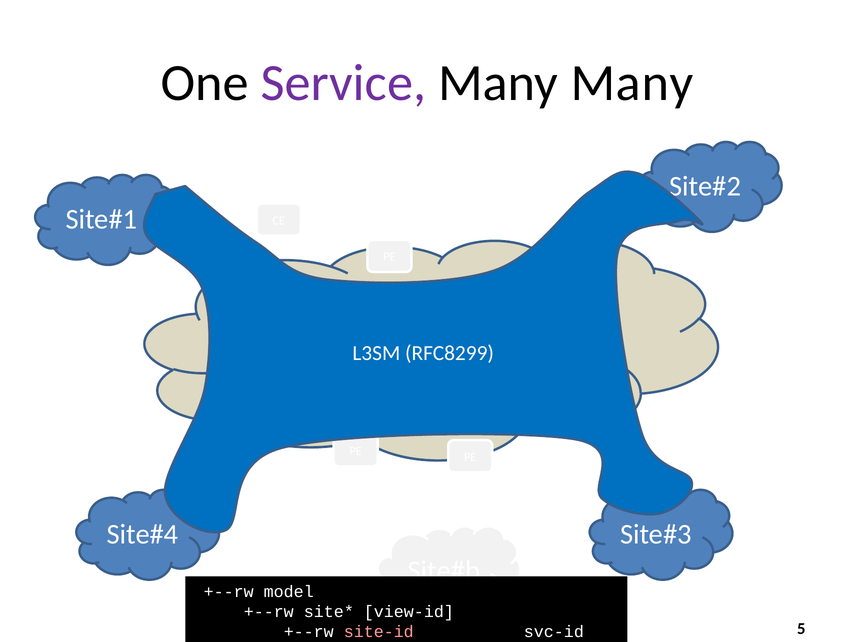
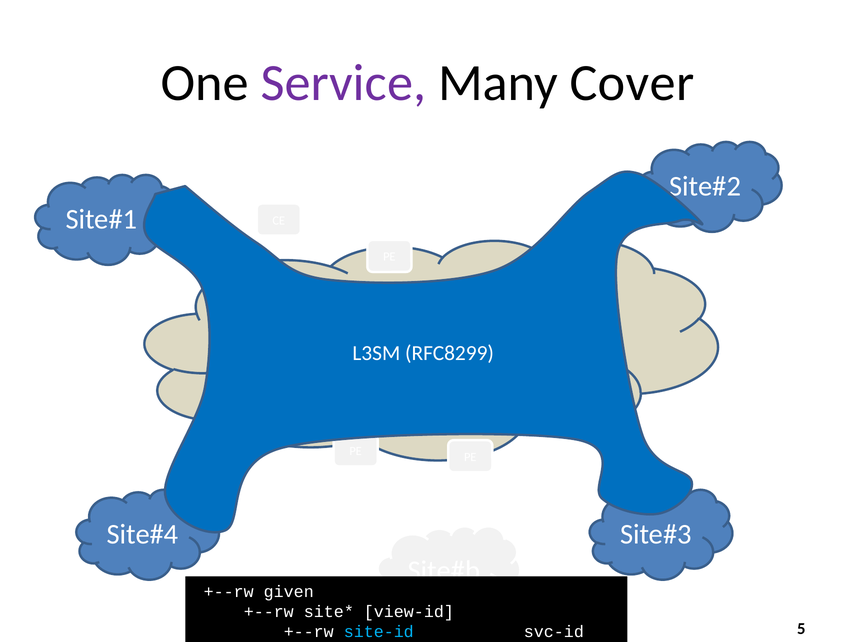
Many Many: Many -> Cover (632, 83)
model: model -> given (289, 592)
site-id colour: pink -> light blue (379, 632)
